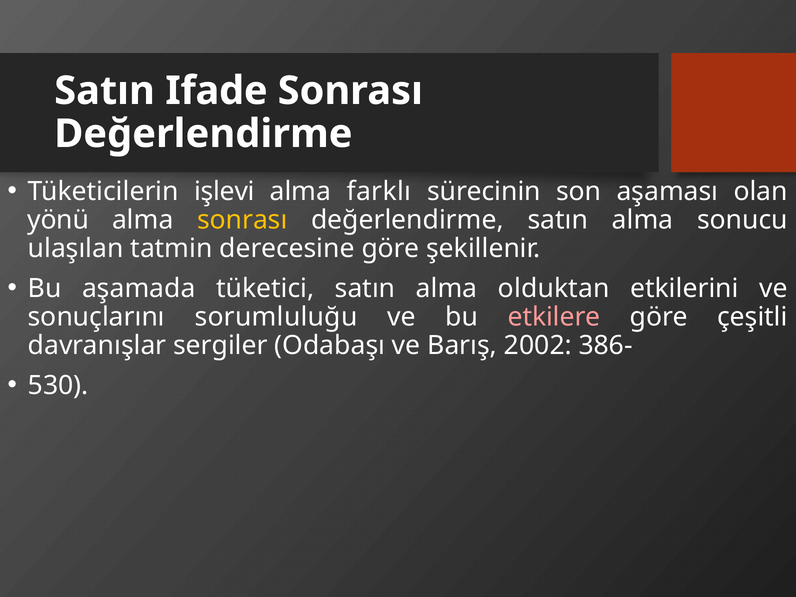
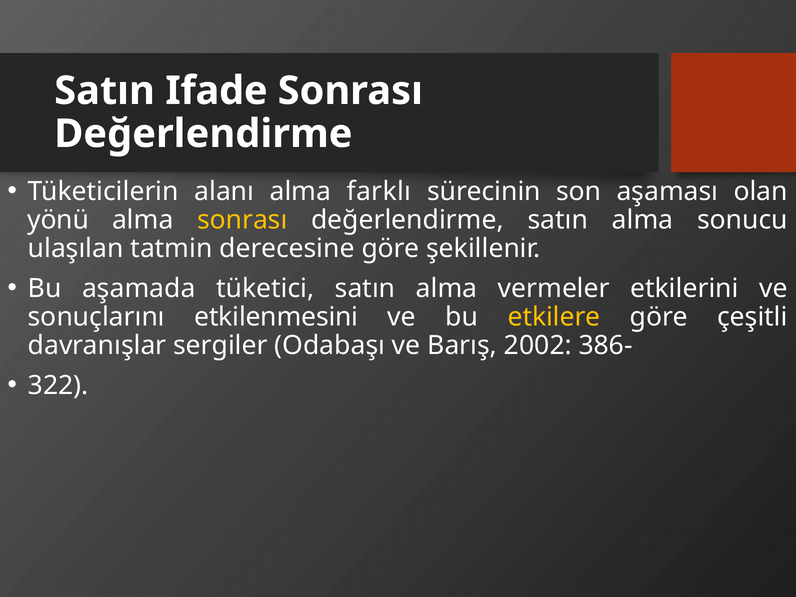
işlevi: işlevi -> alanı (224, 191)
olduktan: olduktan -> vermeler (554, 288)
sorumluluğu: sorumluluğu -> etkilenmesini (276, 317)
etkilere colour: pink -> yellow (554, 317)
530: 530 -> 322 (58, 385)
